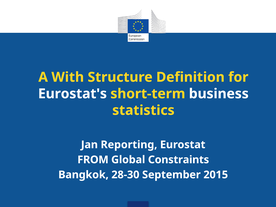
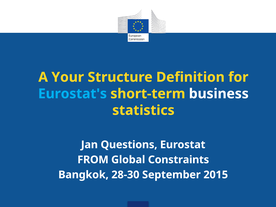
With: With -> Your (68, 77)
Eurostat's colour: white -> light blue (72, 94)
Reporting: Reporting -> Questions (129, 145)
